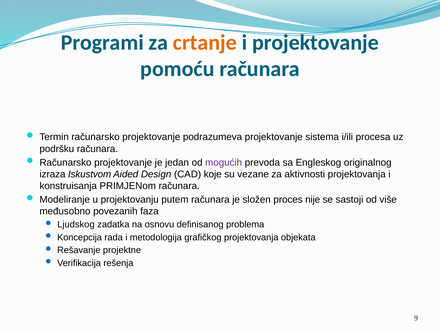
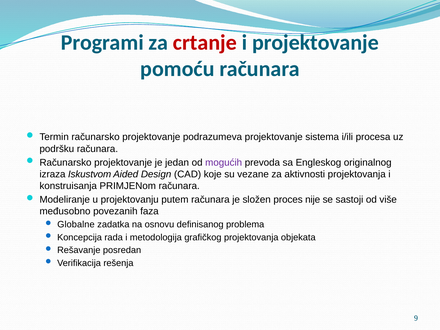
crtanje colour: orange -> red (205, 43)
Ljudskog: Ljudskog -> Globalne (76, 225)
projektne: projektne -> posredan (122, 250)
